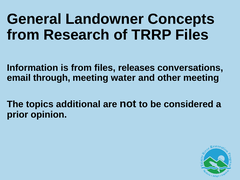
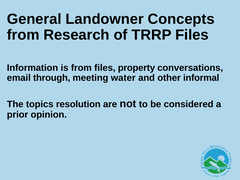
releases: releases -> property (136, 68)
other meeting: meeting -> informal (201, 78)
additional: additional -> resolution (78, 104)
